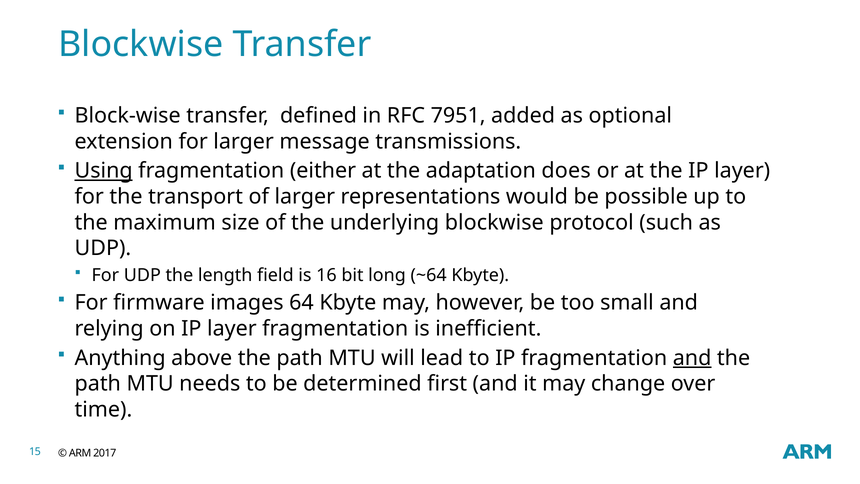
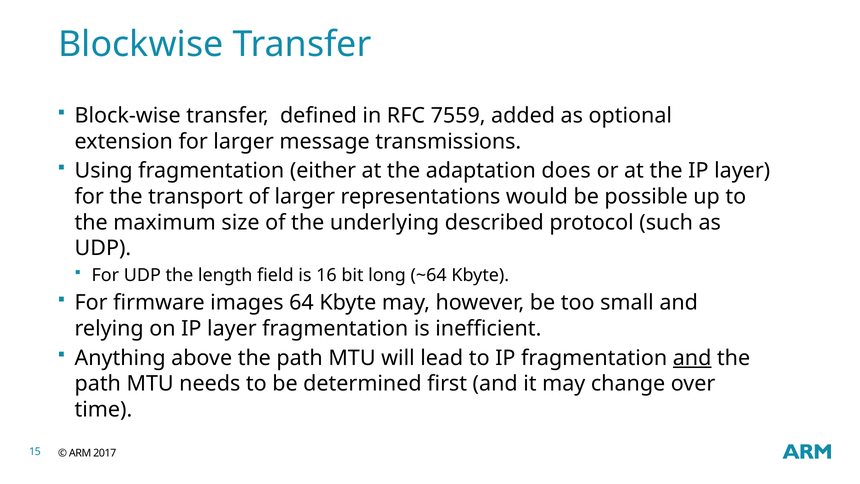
7951: 7951 -> 7559 (458, 116)
Using underline: present -> none (104, 171)
underlying blockwise: blockwise -> described (494, 222)
